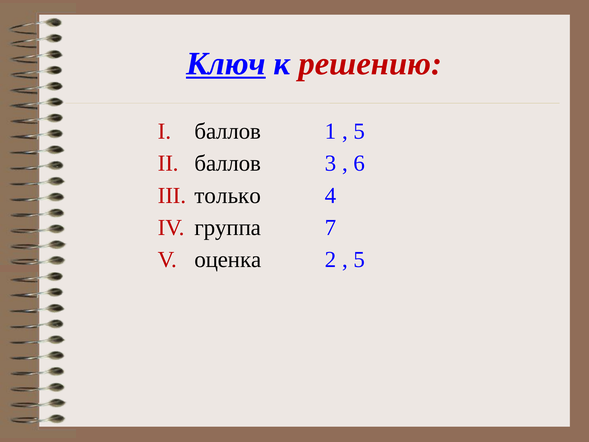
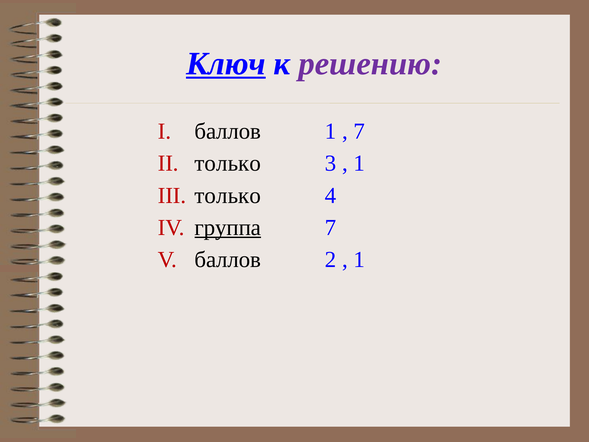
решению colour: red -> purple (370, 64)
5: 5 -> 7 (359, 131)
баллов: баллов -> только (228, 163)
6: 6 -> 1 (359, 163)
группа underline: none -> present (228, 227)
оценка: оценка -> баллов (228, 260)
5: 5 -> 1 (359, 260)
